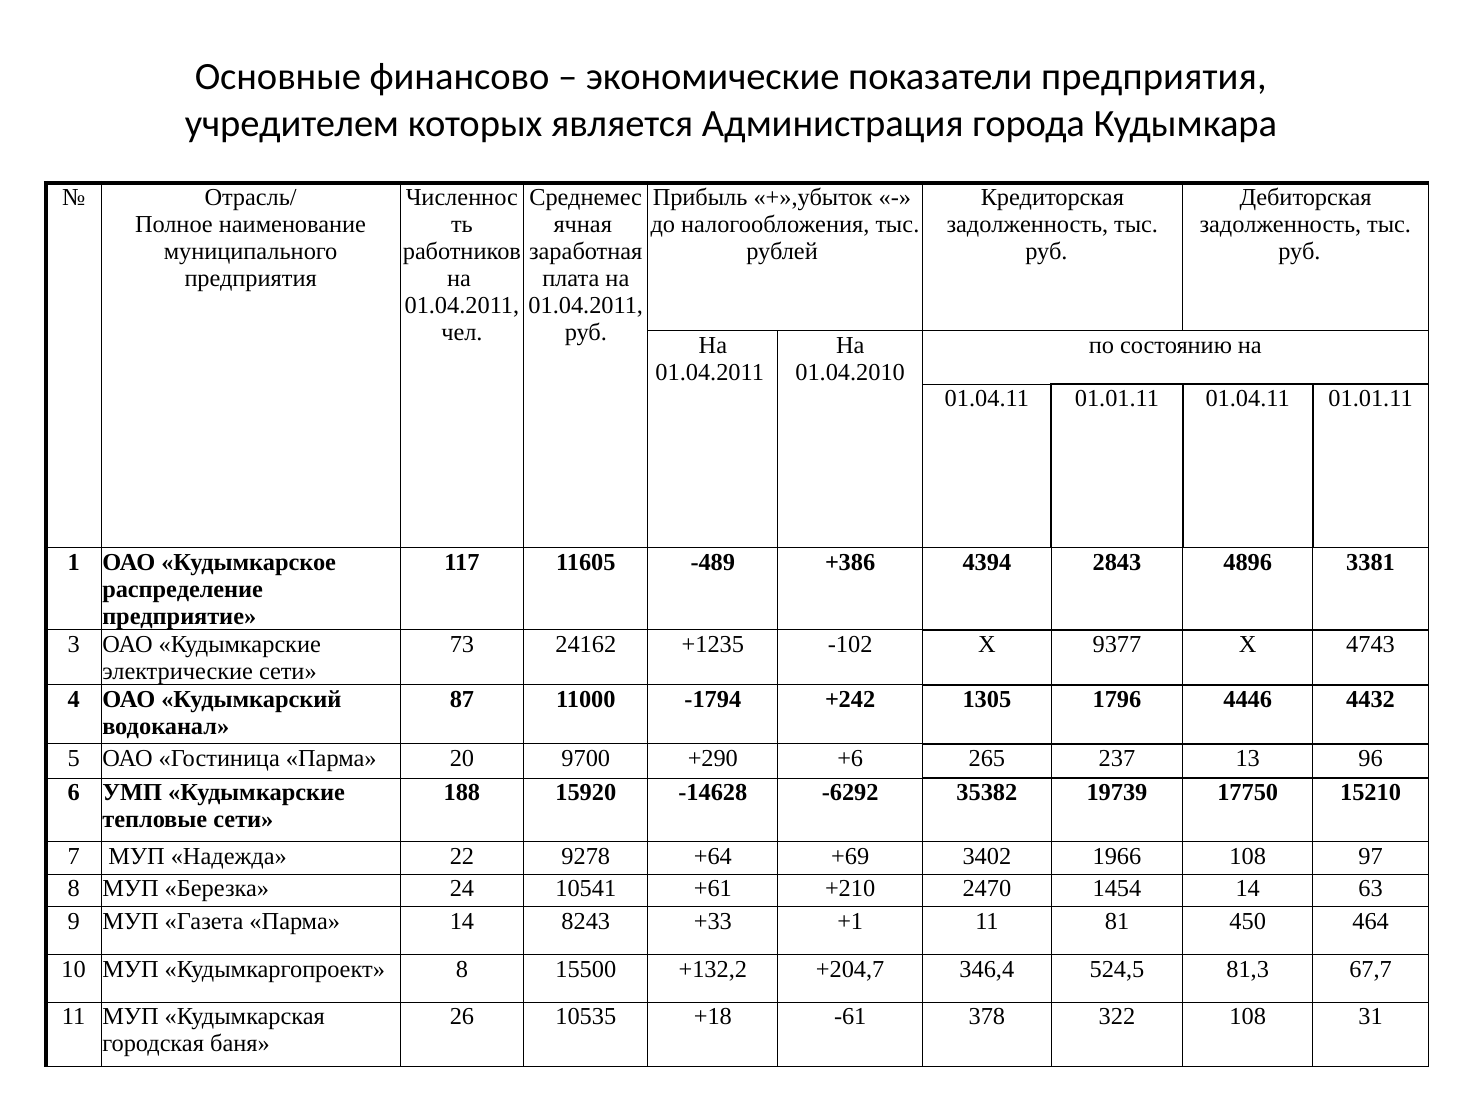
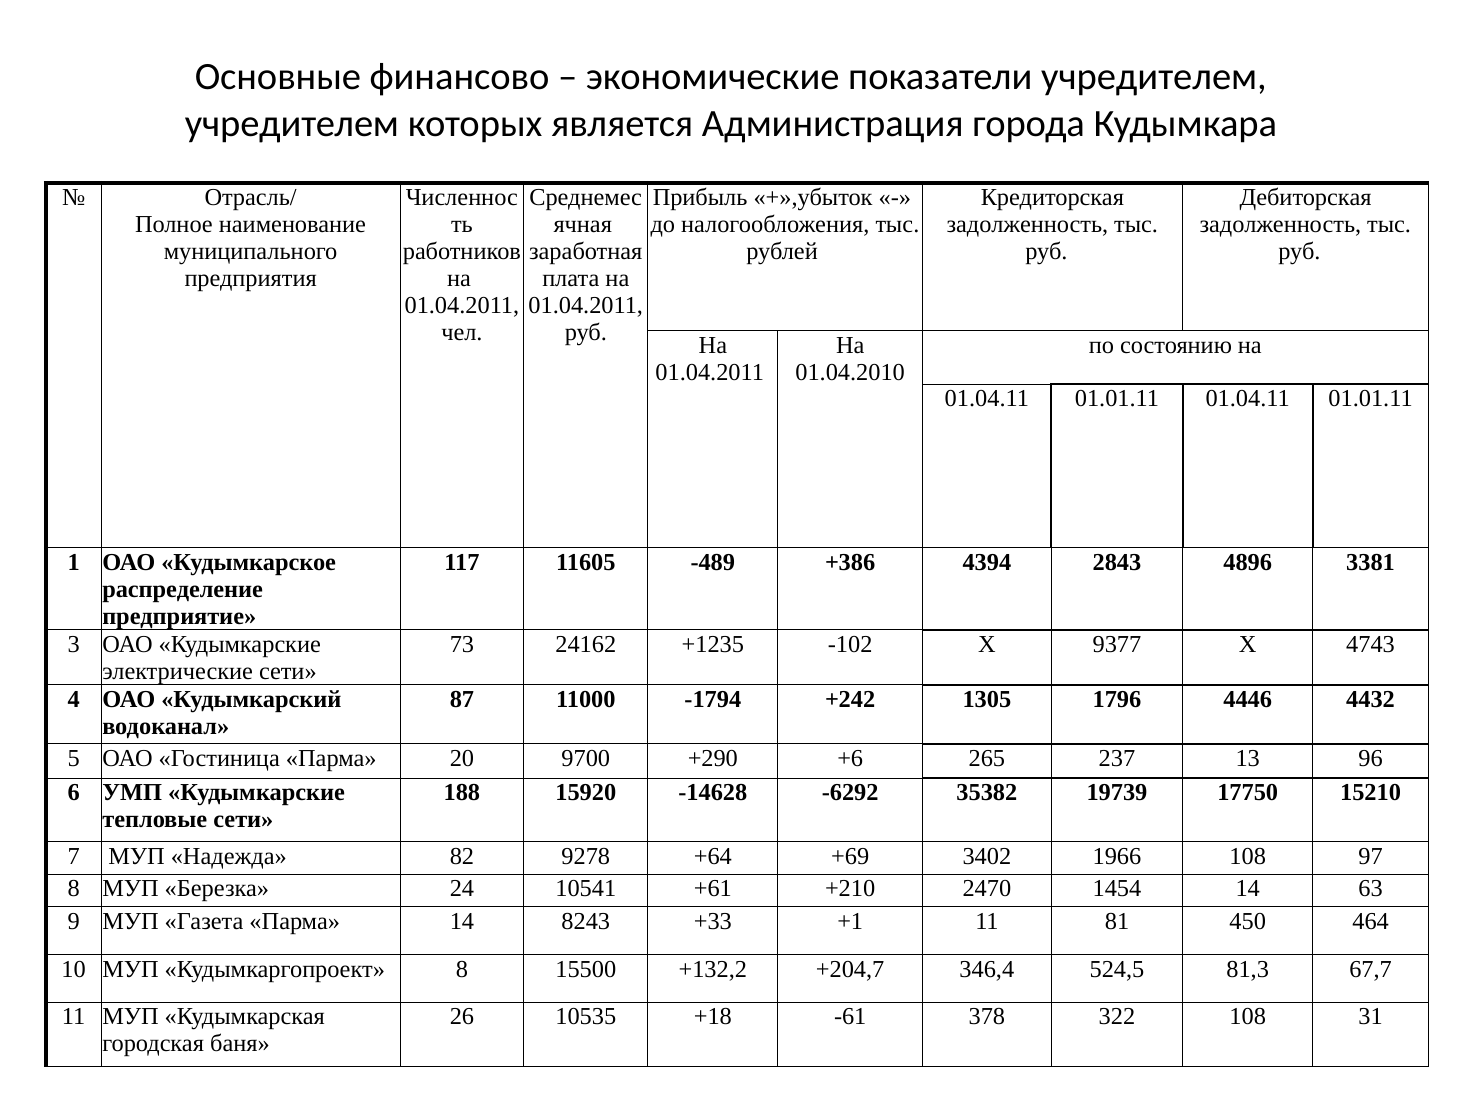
показатели предприятия: предприятия -> учредителем (1154, 77)
22: 22 -> 82 (462, 857)
